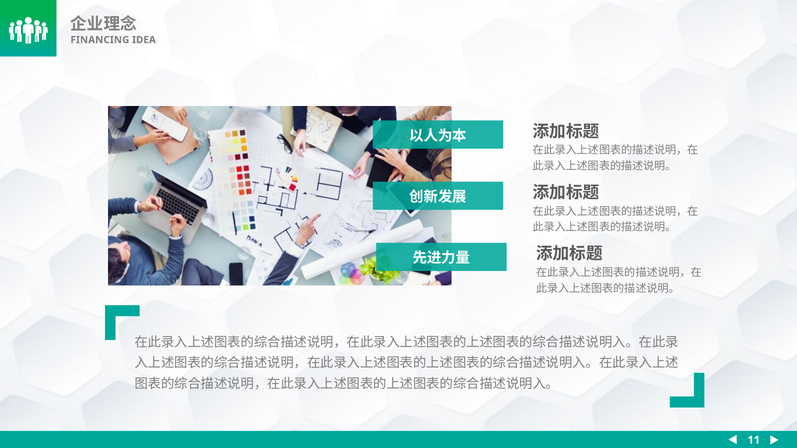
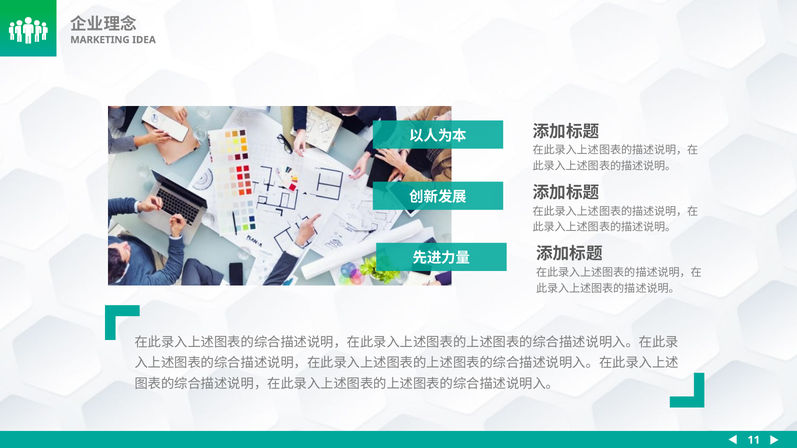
FINANCING: FINANCING -> MARKETING (100, 40)
